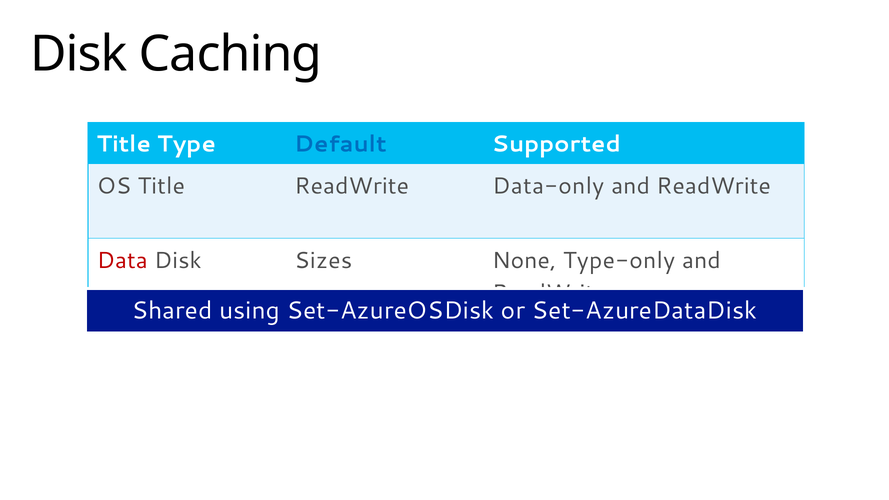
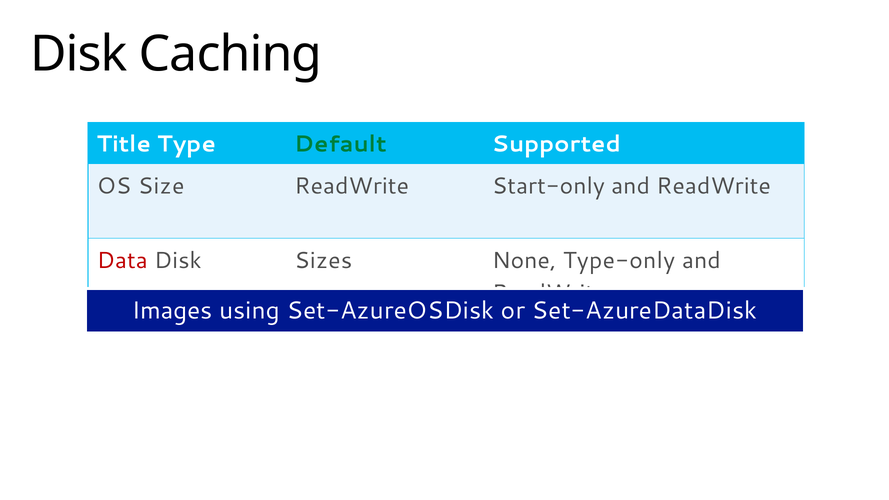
Default colour: blue -> green (341, 144)
OS Title: Title -> Size (161, 186)
Data-only: Data-only -> Start-only (548, 186)
Shared: Shared -> Images (172, 311)
